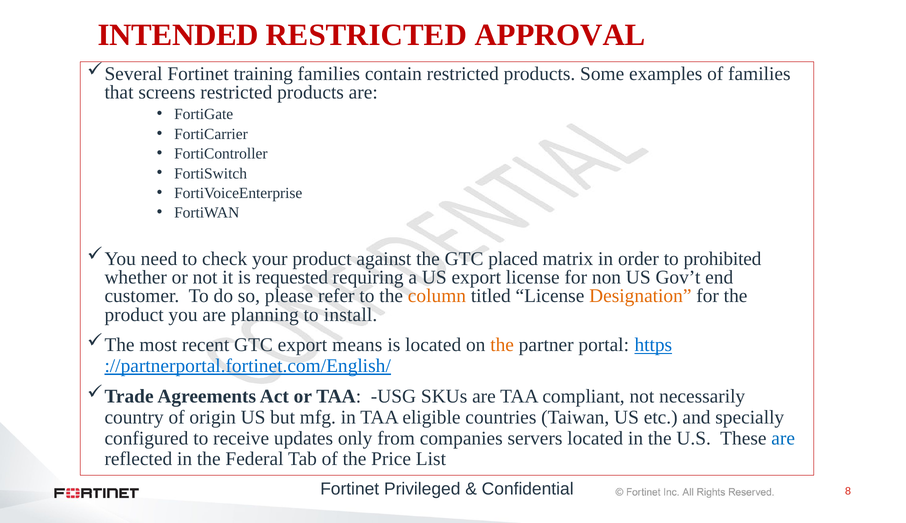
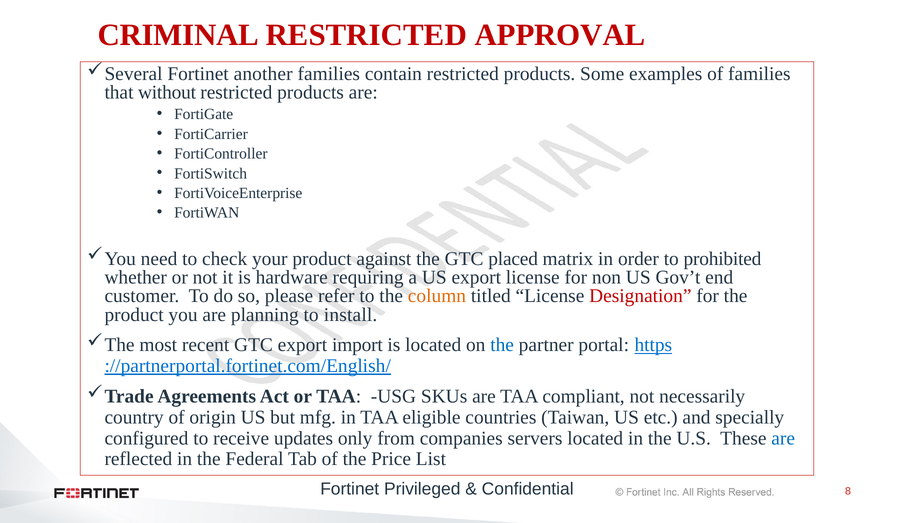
INTENDED: INTENDED -> CRIMINAL (178, 35)
training: training -> another (263, 74)
screens: screens -> without (167, 92)
requested: requested -> hardware (292, 277)
Designation colour: orange -> red (640, 296)
means: means -> import (357, 345)
the colour: orange -> blue (502, 345)
